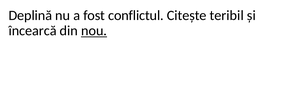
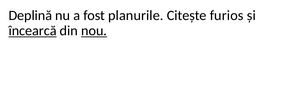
conflictul: conflictul -> planurile (136, 16)
teribil: teribil -> furios (227, 16)
încearcă underline: none -> present (33, 31)
